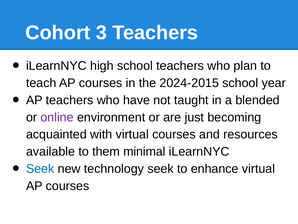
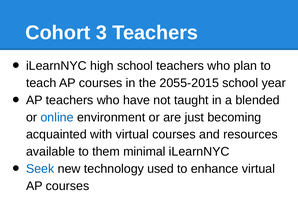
2024-2015: 2024-2015 -> 2055-2015 (189, 83)
online colour: purple -> blue (57, 117)
technology seek: seek -> used (161, 168)
